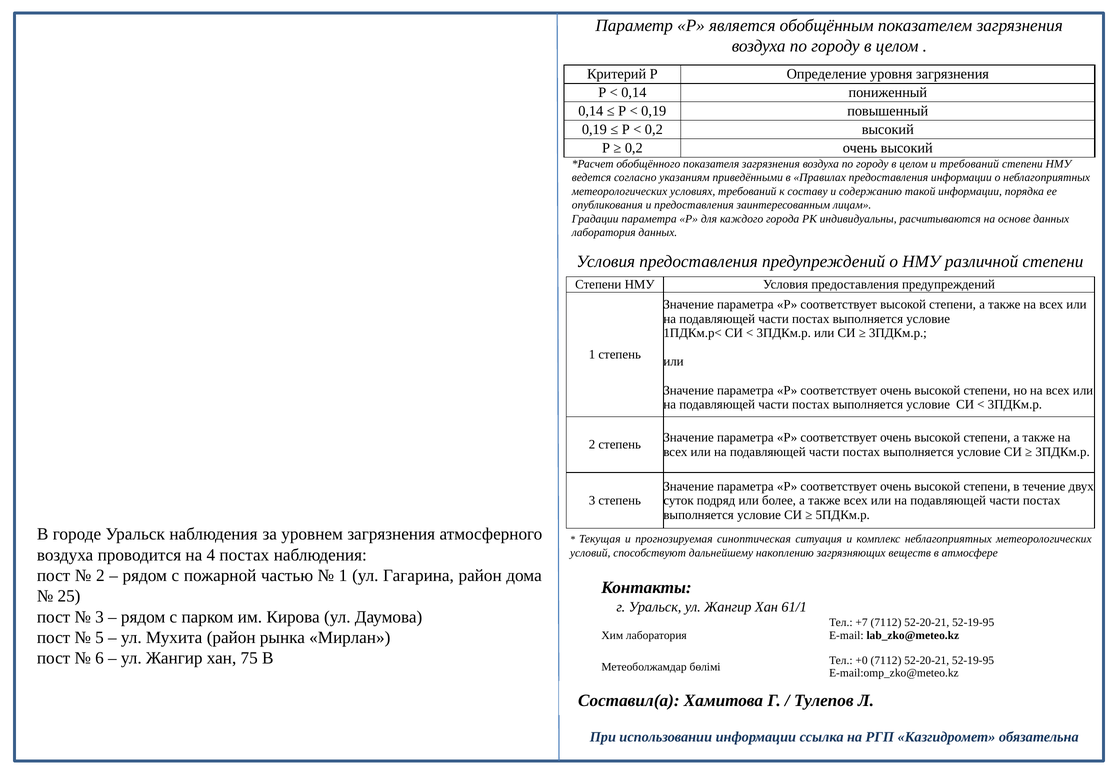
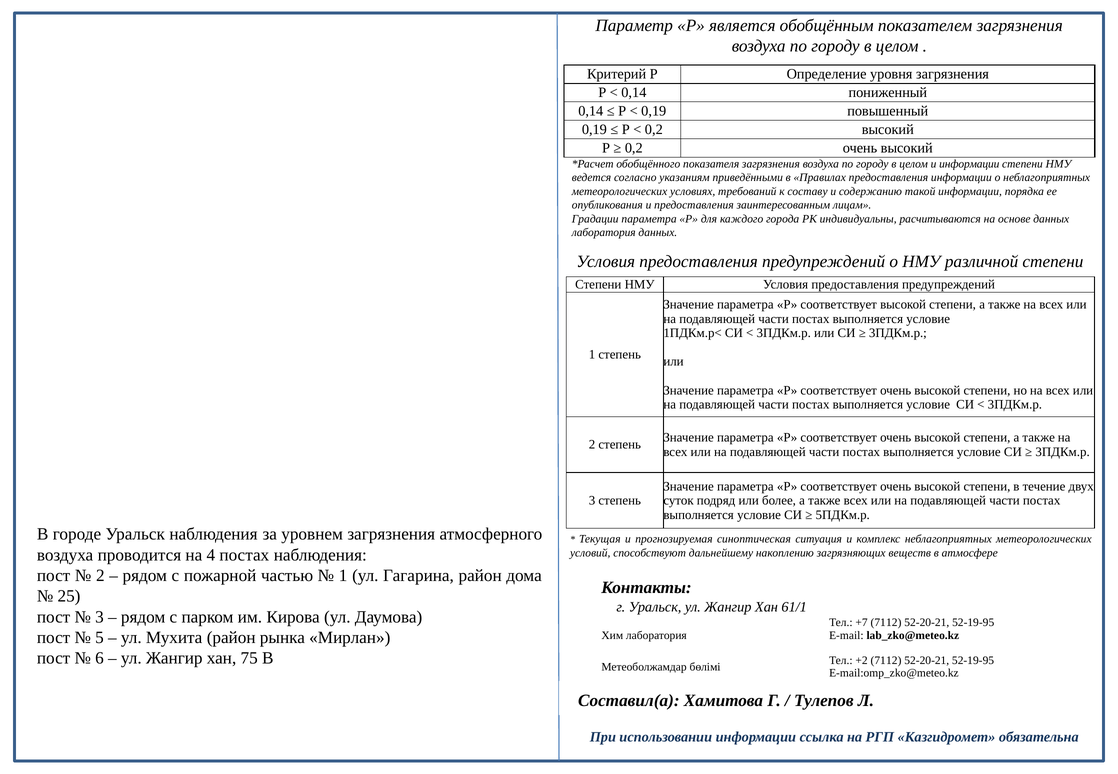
и требований: требований -> информации (969, 164)
+0: +0 -> +2 (862, 660)
